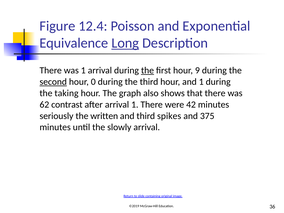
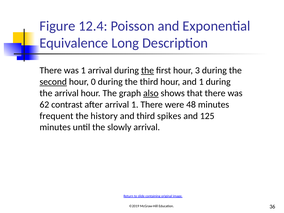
Long underline: present -> none (125, 43)
9: 9 -> 3 (197, 70)
the taking: taking -> arrival (67, 93)
also underline: none -> present (151, 93)
42: 42 -> 48 (191, 105)
seriously: seriously -> frequent (56, 116)
written: written -> history (104, 116)
375: 375 -> 125 (207, 116)
